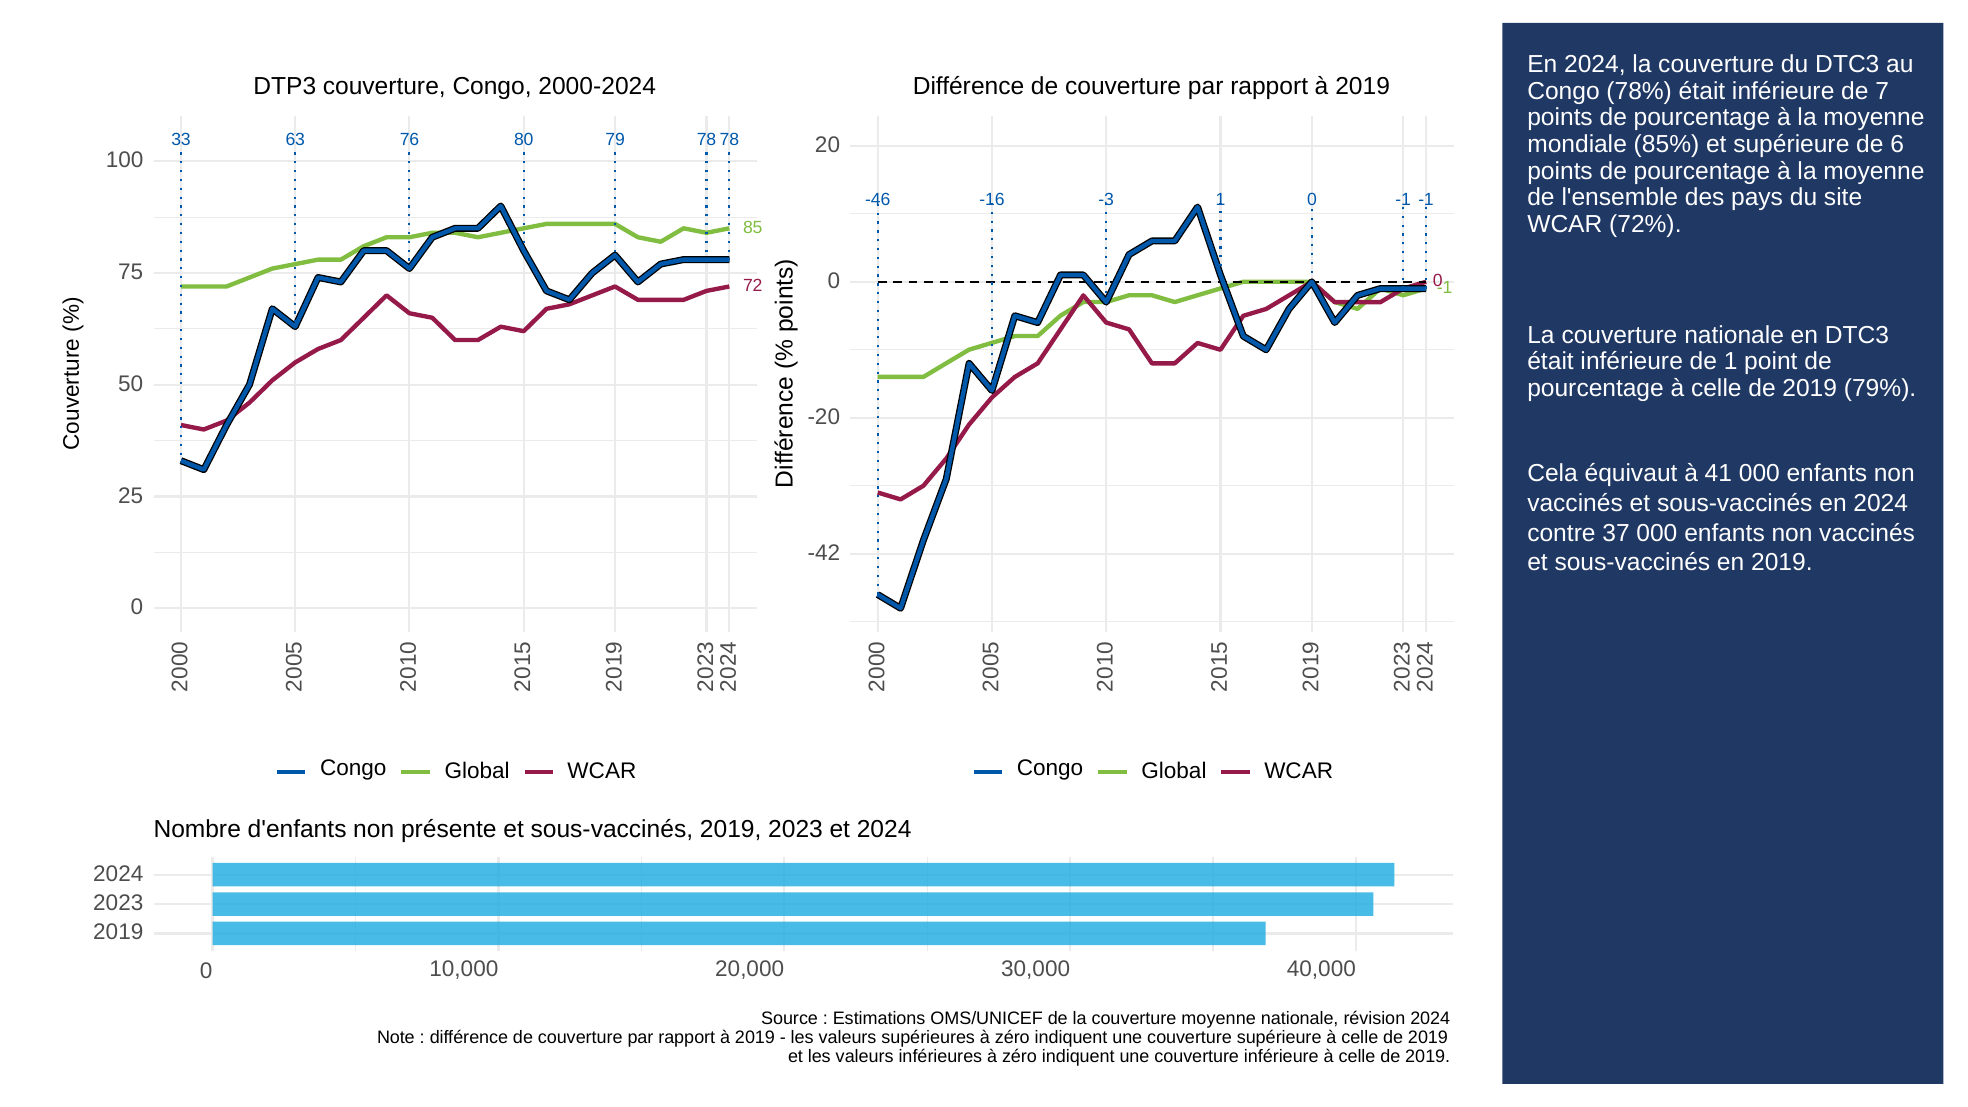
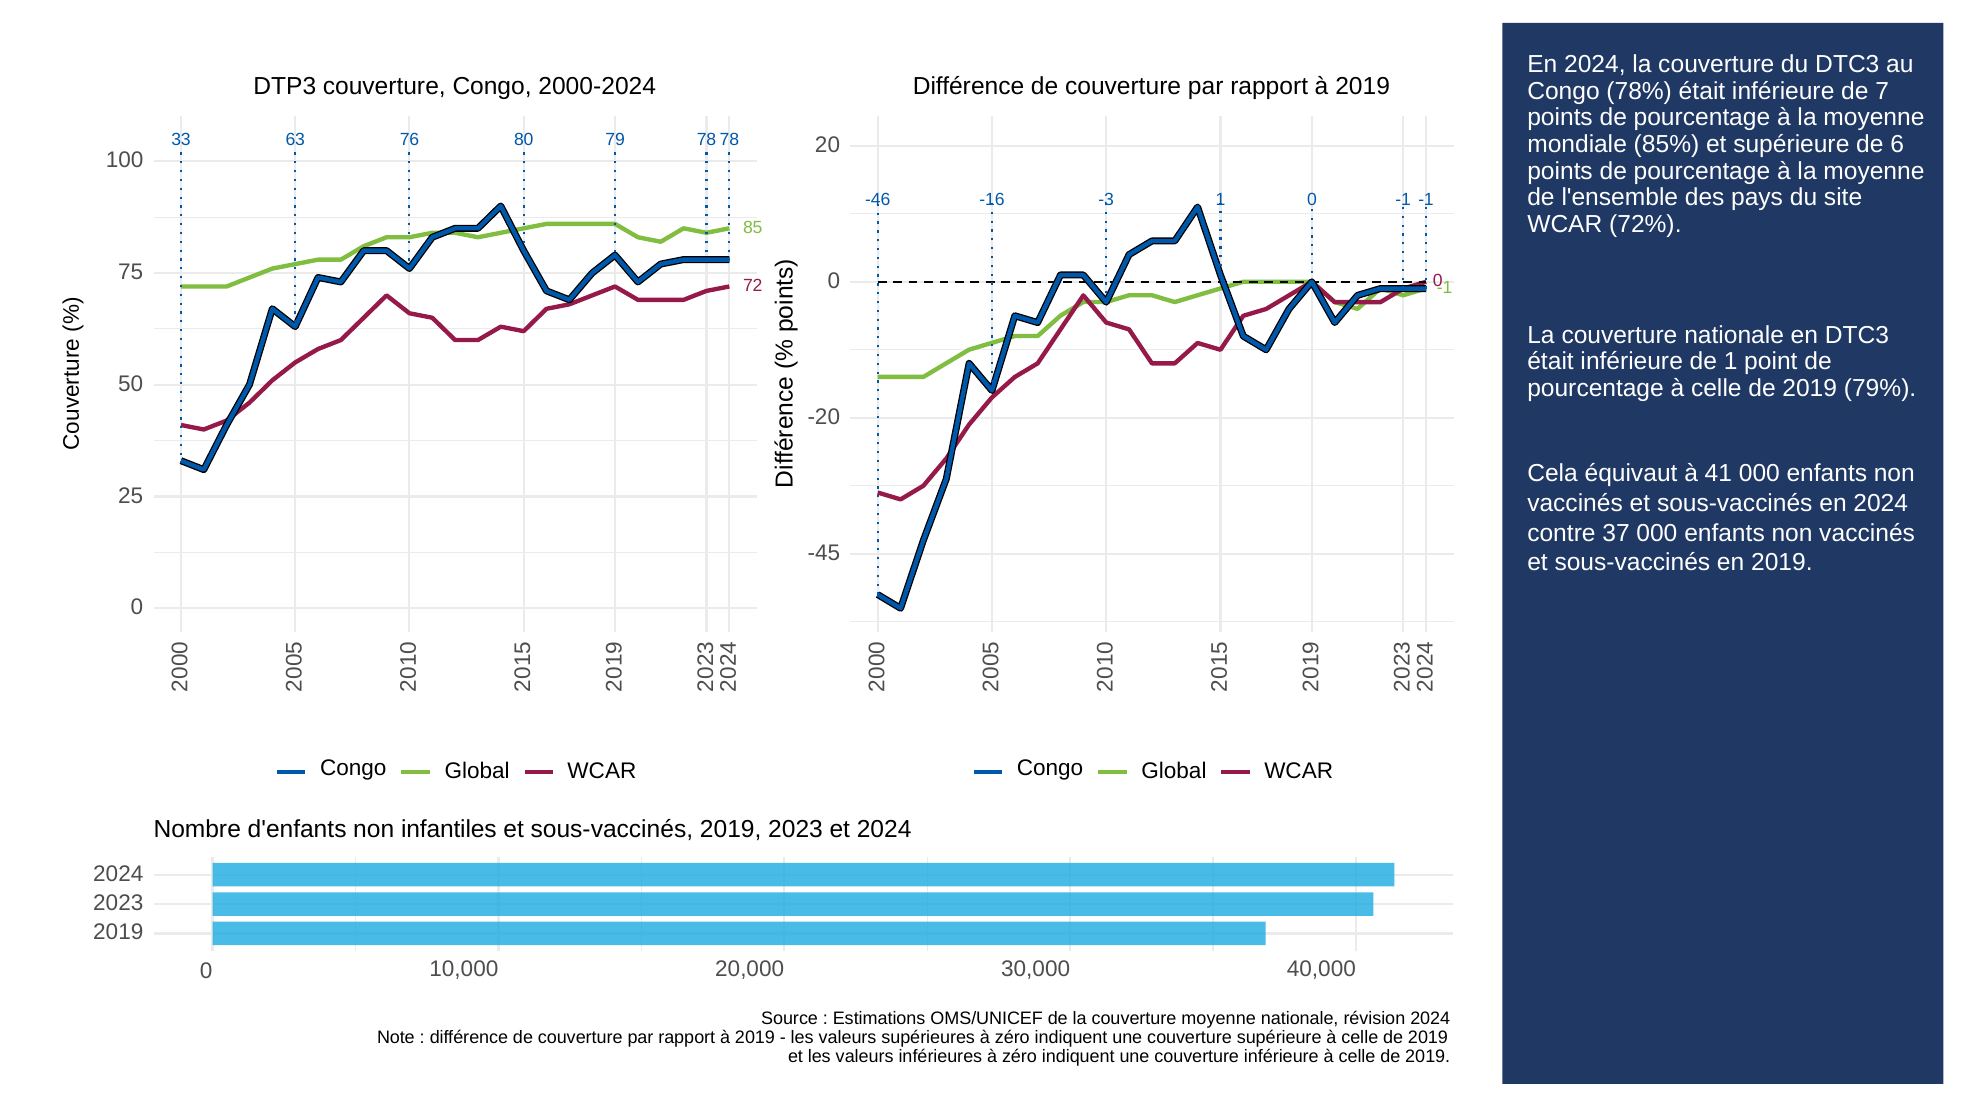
-42: -42 -> -45 (824, 553)
présente: présente -> infantiles (449, 829)
